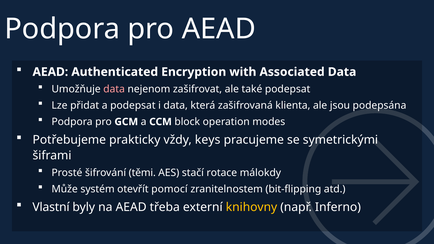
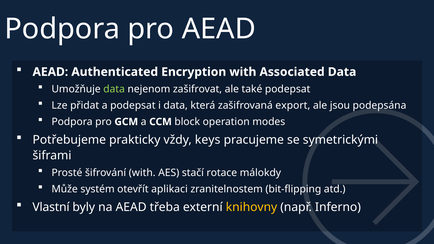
data colour: pink -> light green (114, 89)
klienta: klienta -> export (293, 106)
šifrování těmi: těmi -> with (142, 173)
pomocí: pomocí -> aplikaci (169, 189)
